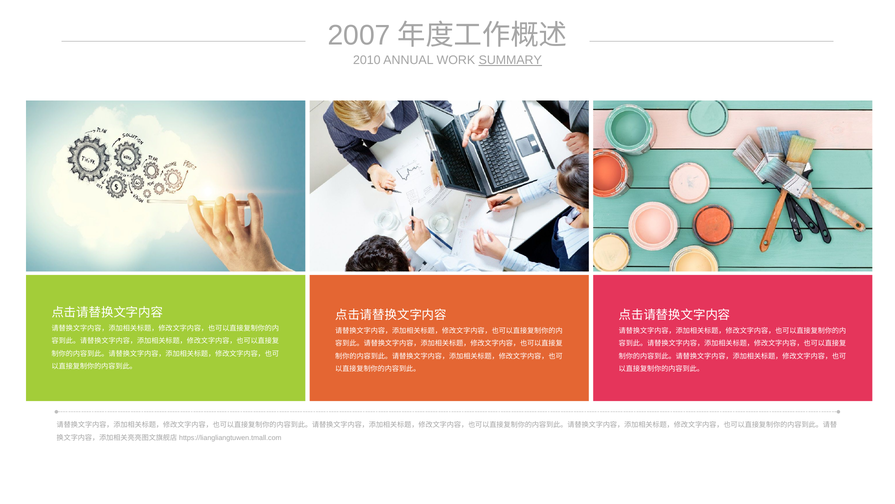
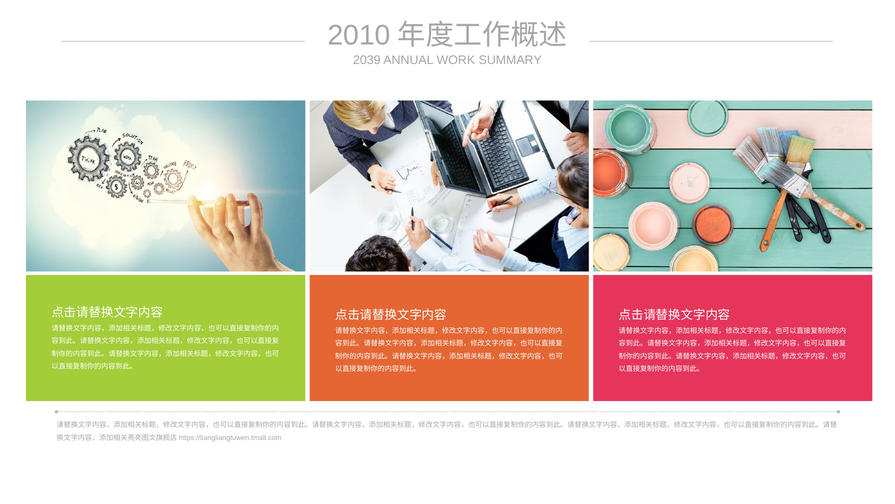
2007: 2007 -> 2010 (359, 35)
2010: 2010 -> 2039 (367, 60)
SUMMARY underline: present -> none (510, 60)
